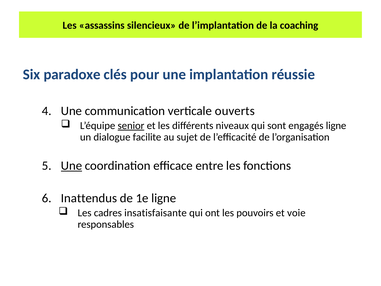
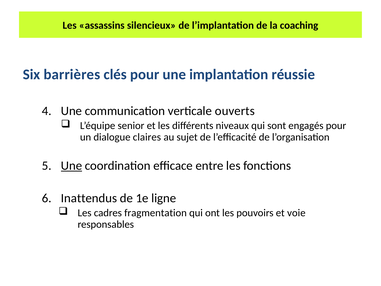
paradoxe: paradoxe -> barrières (72, 74)
senior underline: present -> none (131, 126)
engagés ligne: ligne -> pour (336, 126)
facilite: facilite -> claires (147, 137)
insatisfaisante: insatisfaisante -> fragmentation (156, 213)
